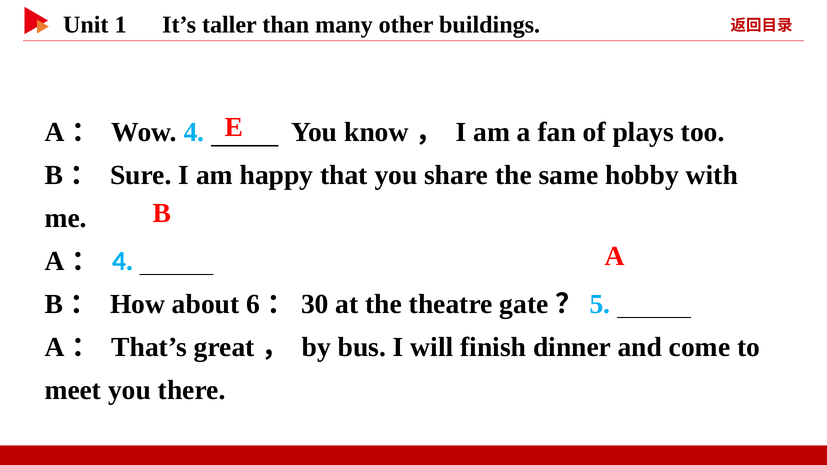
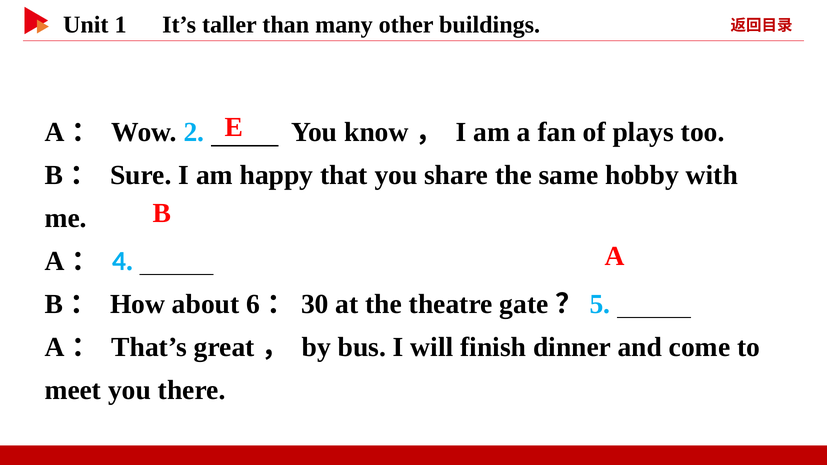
Wow 4: 4 -> 2 (194, 132)
